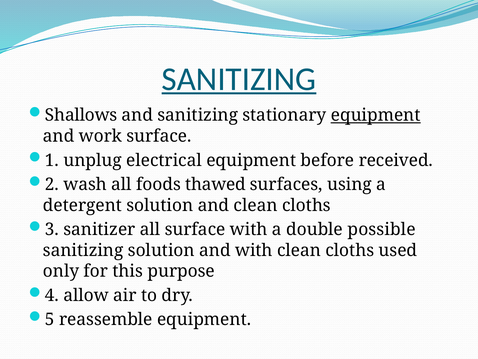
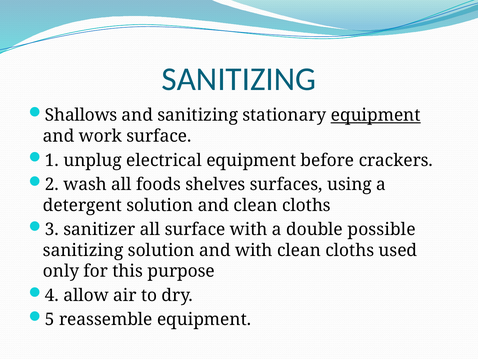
SANITIZING underline: present -> none (239, 79)
received: received -> crackers (396, 160)
thawed: thawed -> shelves (215, 184)
